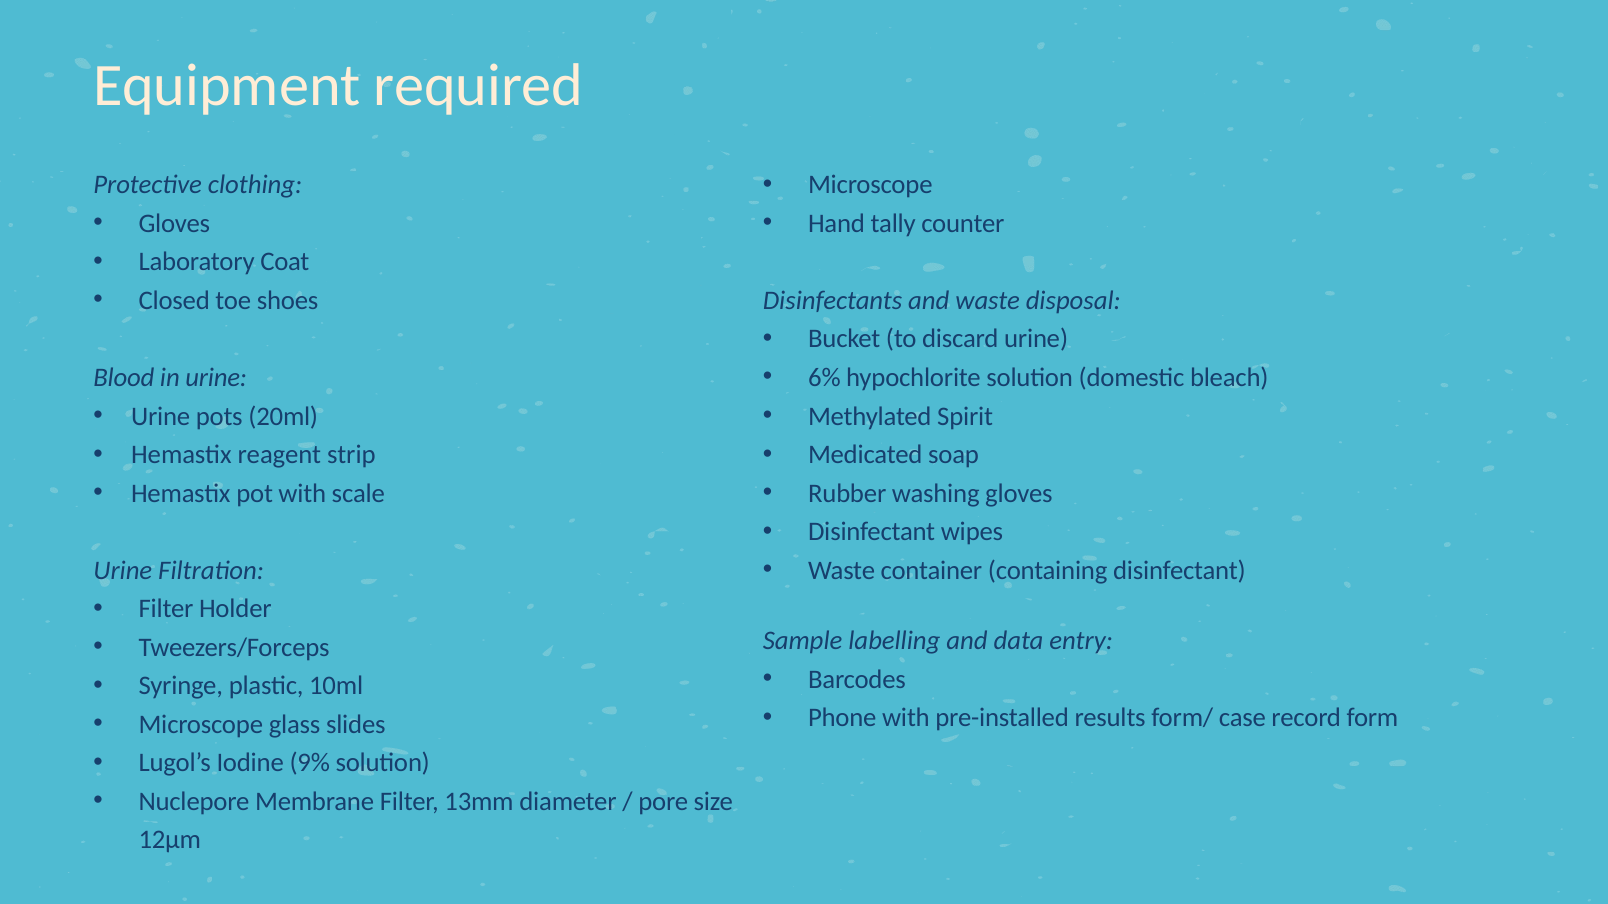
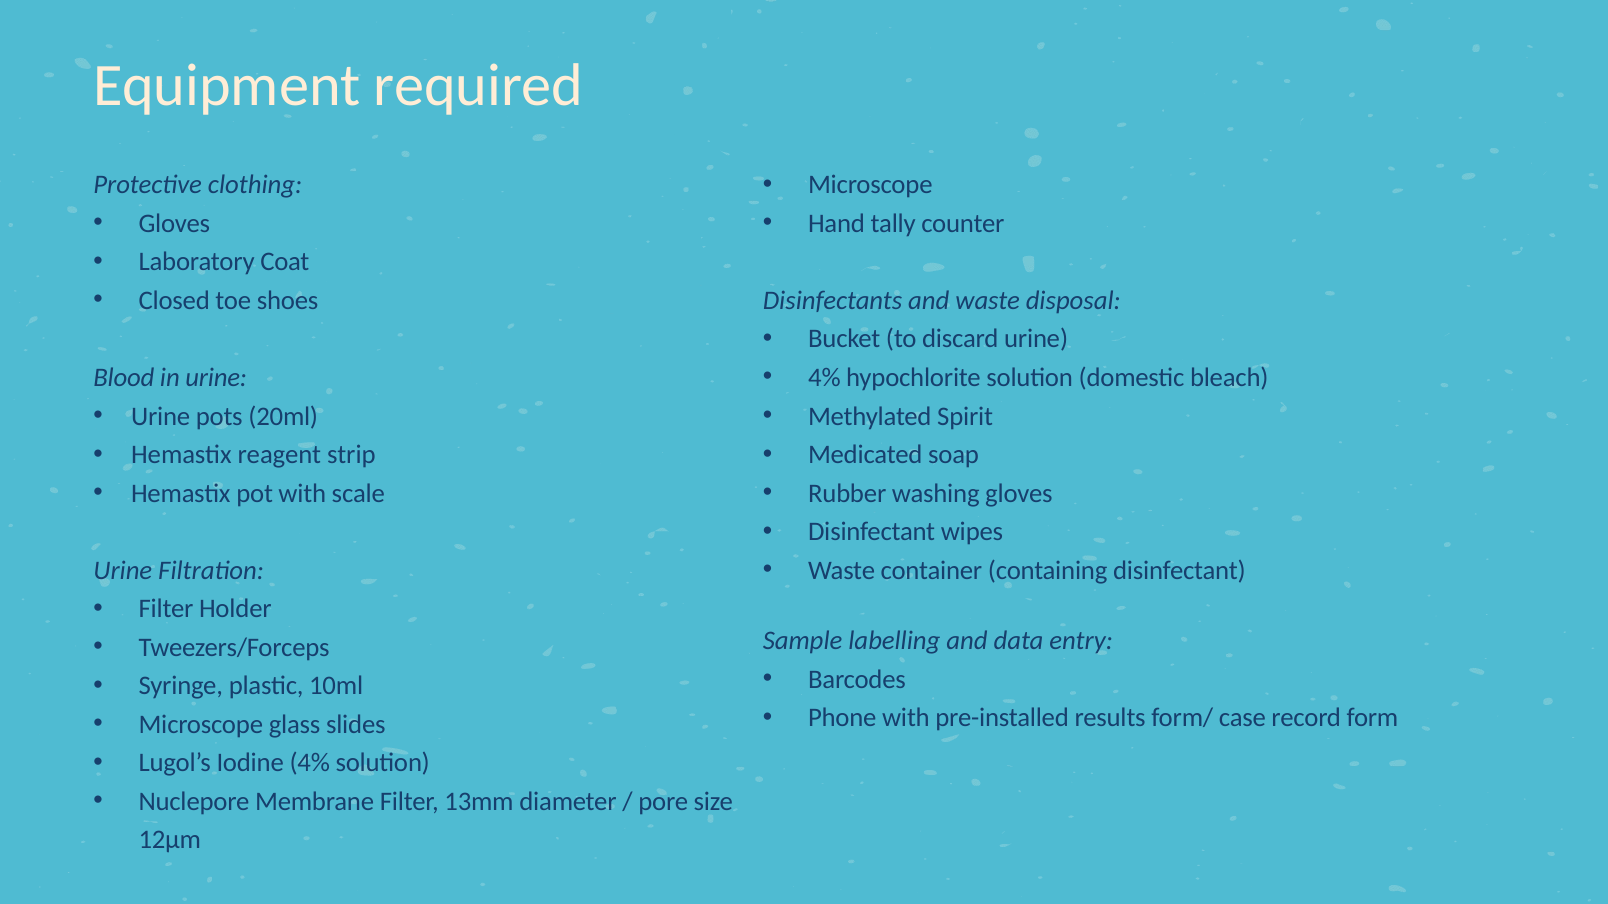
6%: 6% -> 4% (824, 378)
Iodine 9%: 9% -> 4% (310, 763)
